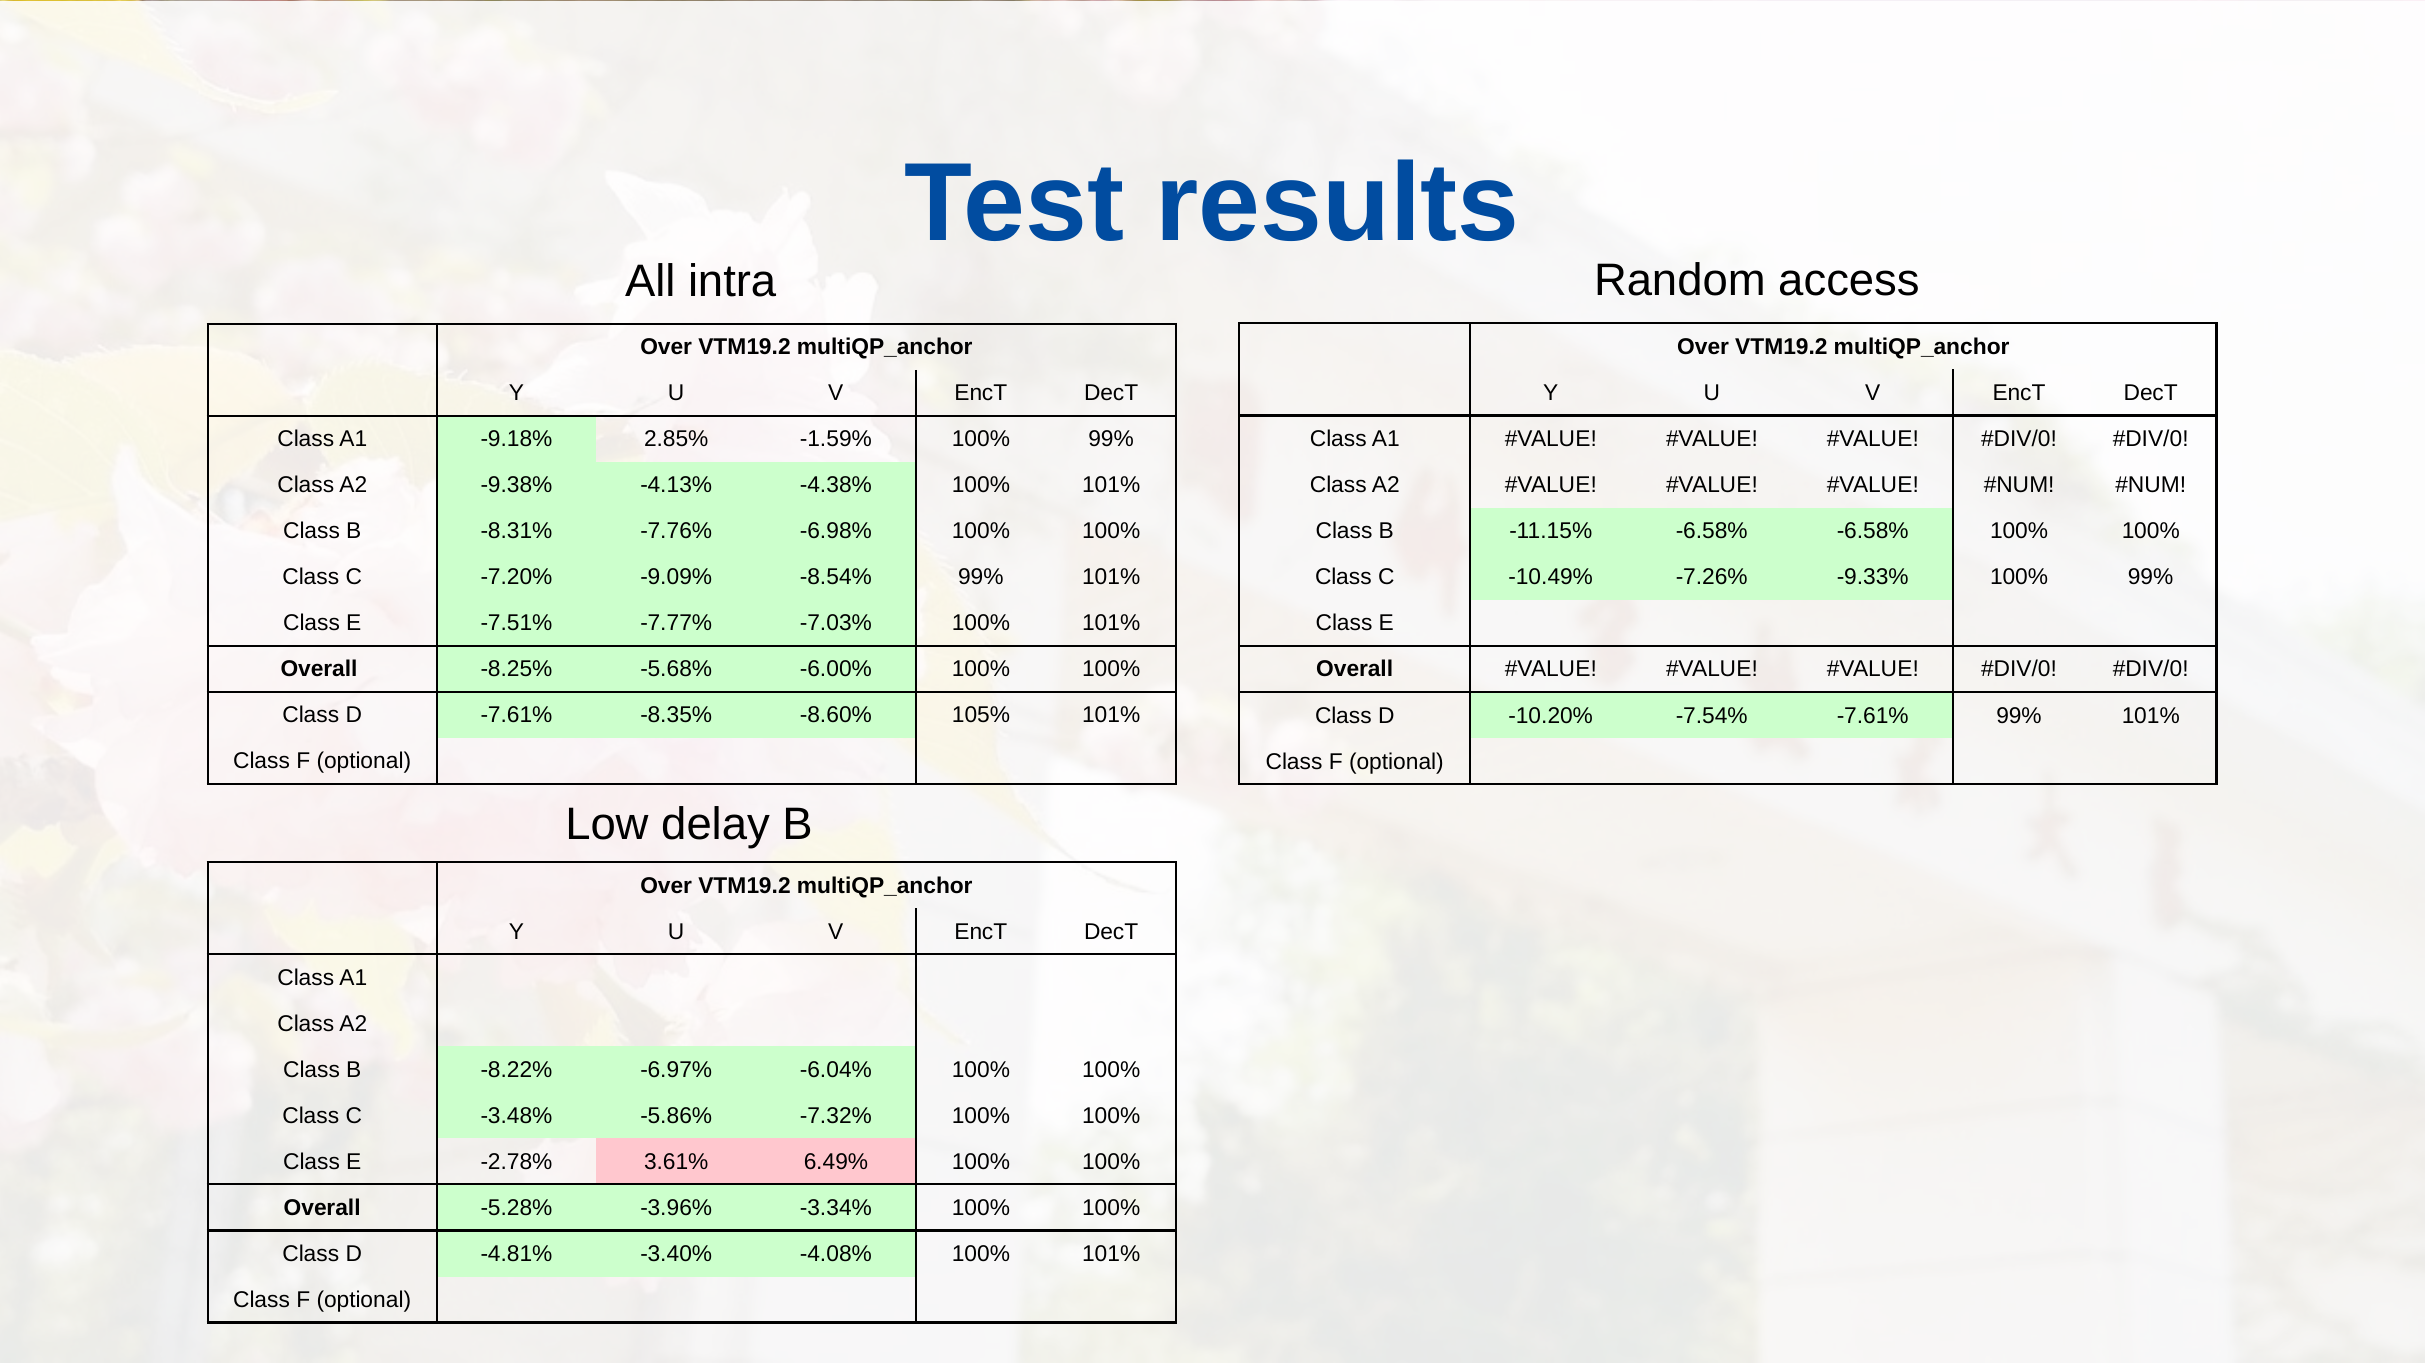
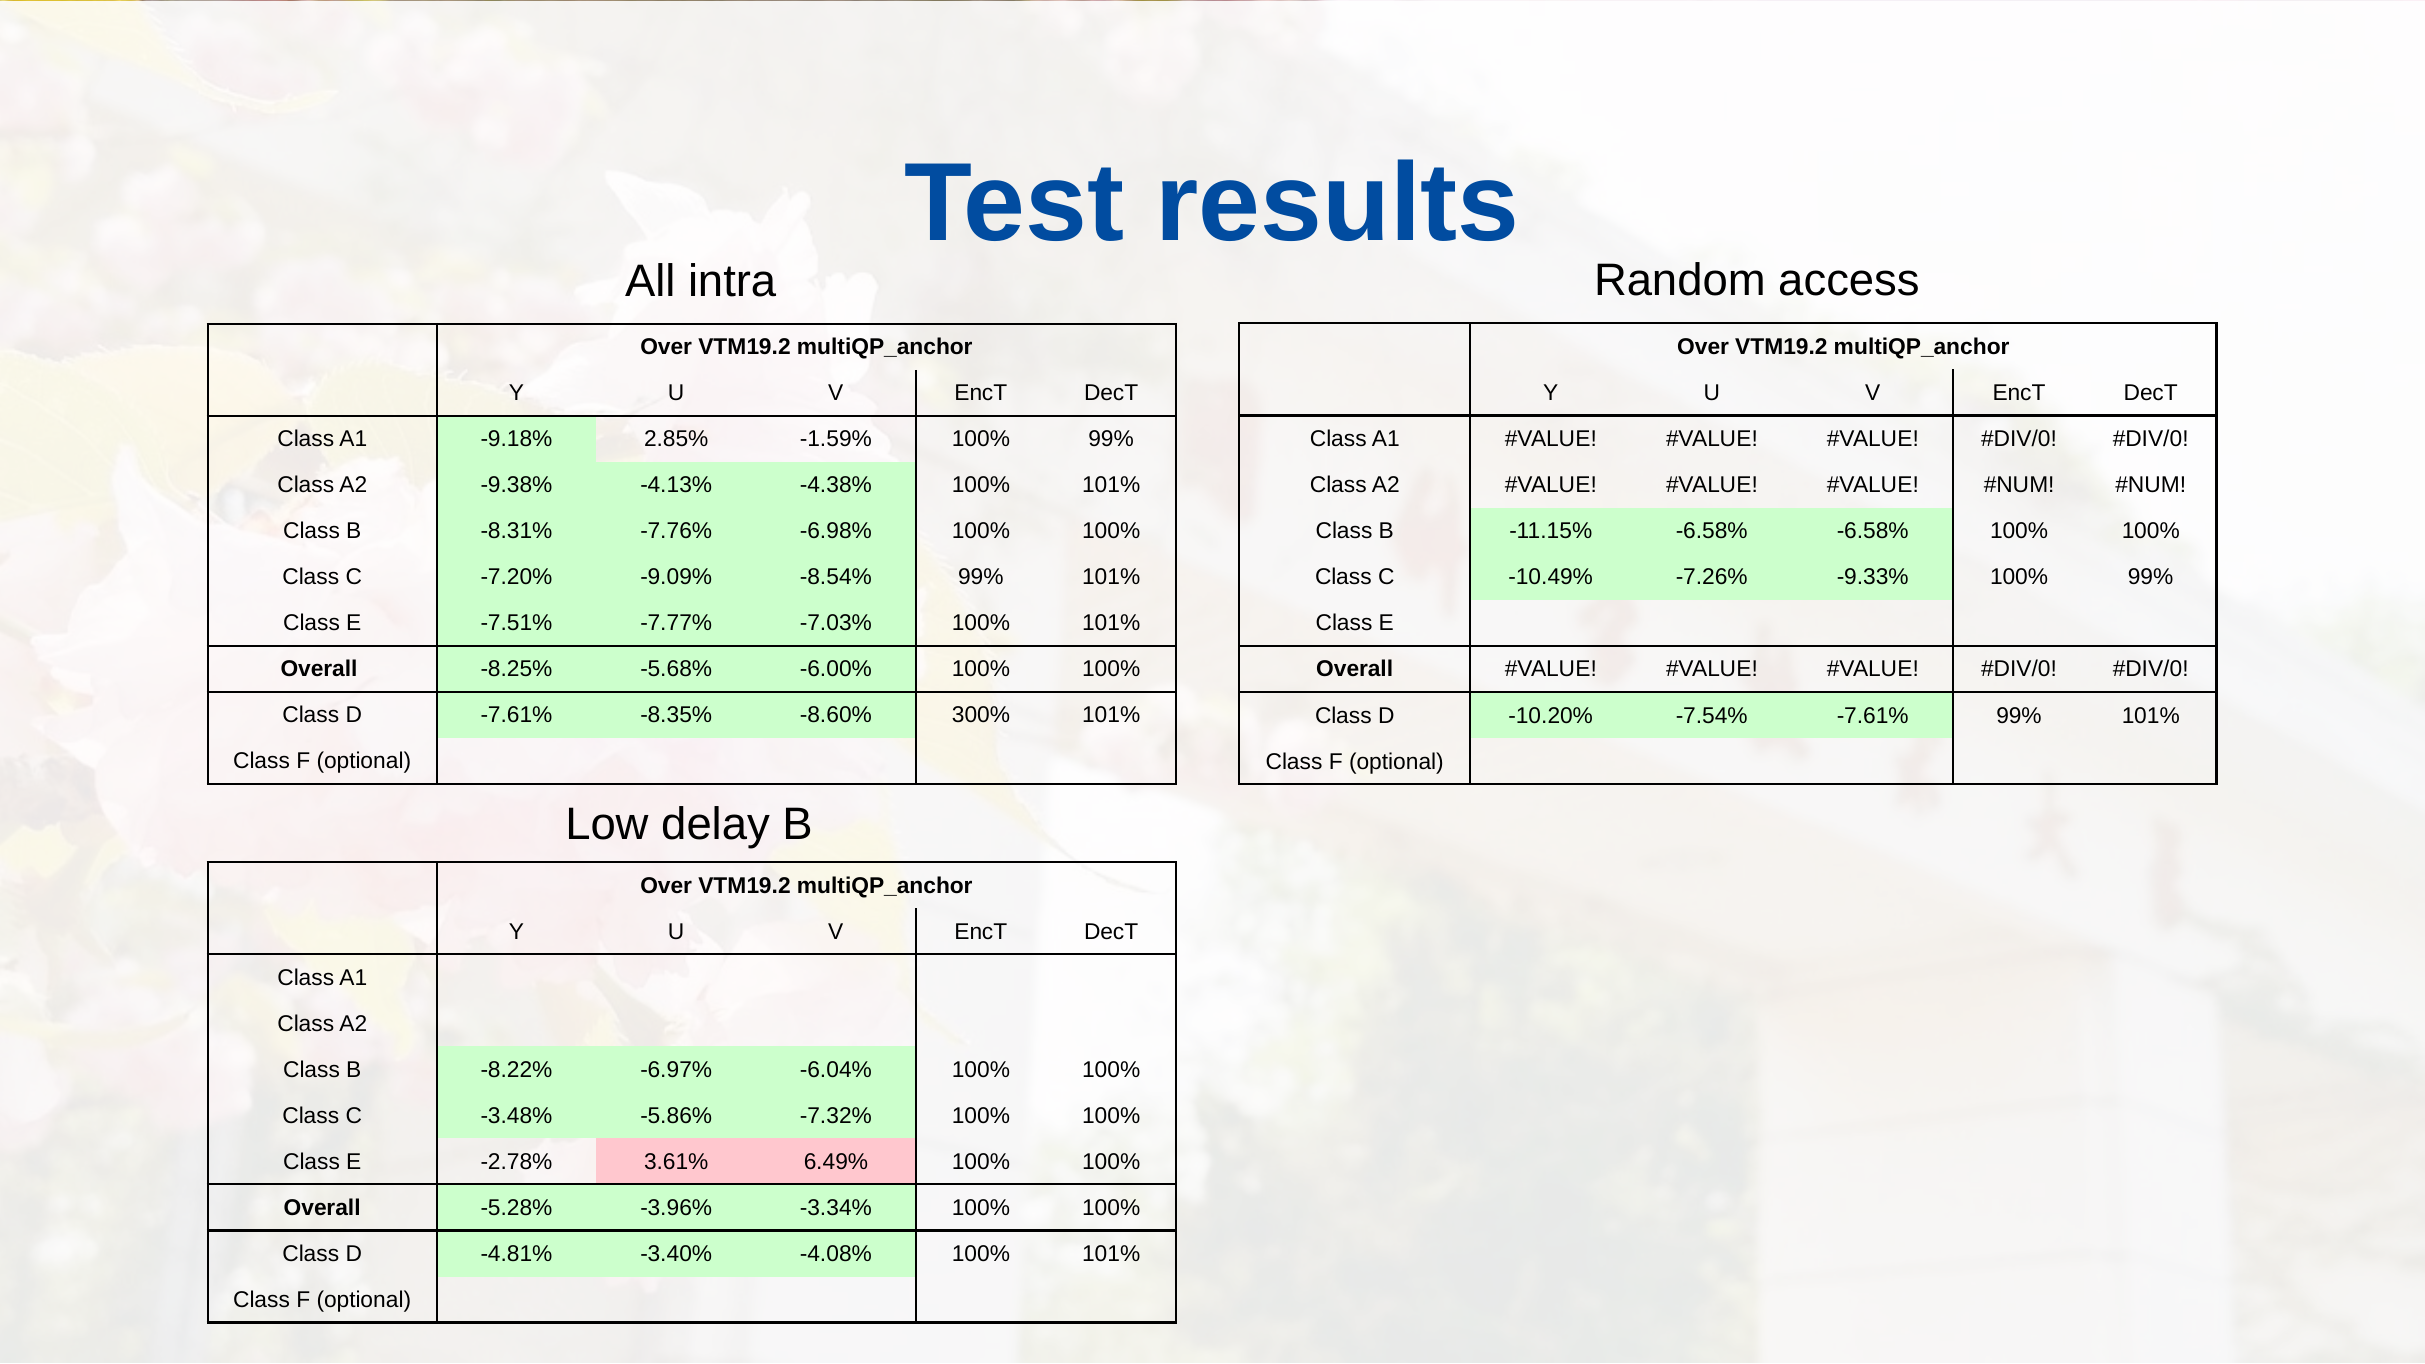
105%: 105% -> 300% (981, 715)
